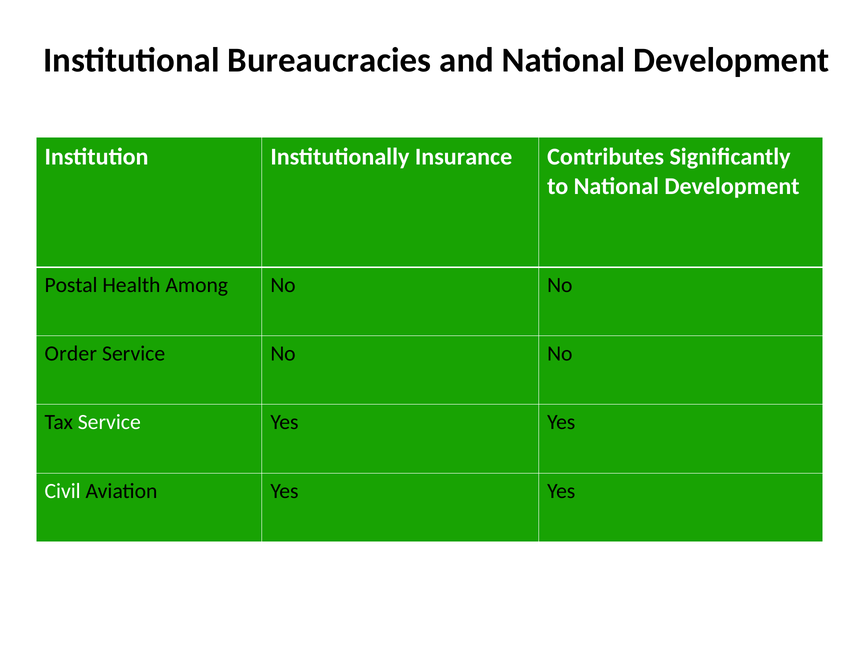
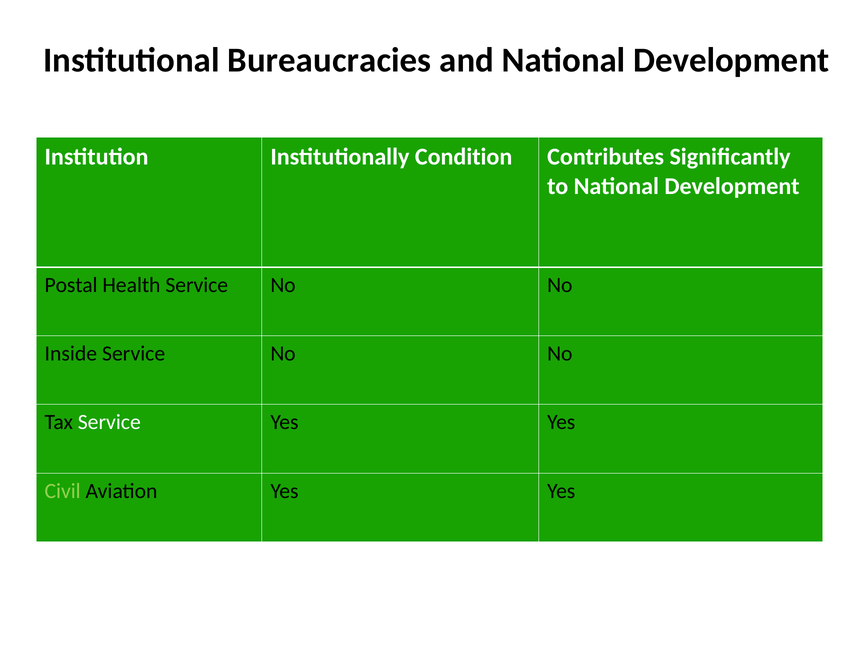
Insurance: Insurance -> Condition (464, 157)
Health Among: Among -> Service (197, 285)
Order: Order -> Inside (71, 353)
Civil colour: white -> light green (63, 491)
